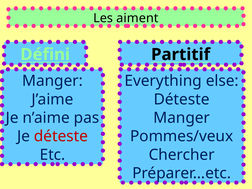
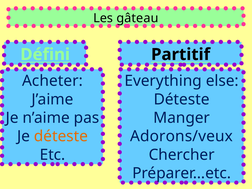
aiment: aiment -> gâteau (137, 18)
Manger: Manger -> Acheter (52, 81)
déteste colour: red -> orange (61, 136)
Pommes/veux: Pommes/veux -> Adorons/veux (182, 136)
